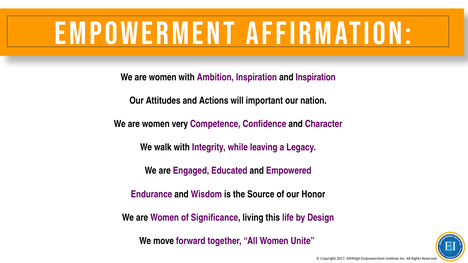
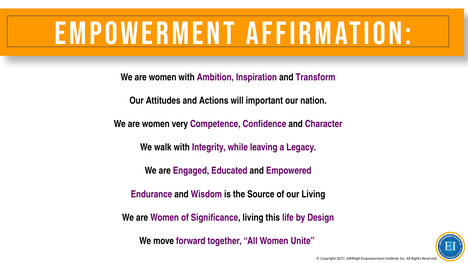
and Inspiration: Inspiration -> Transform (316, 77)
our Honor: Honor -> Living (313, 194)
